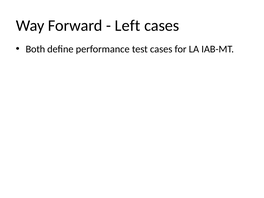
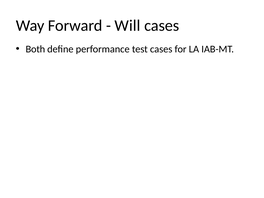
Left: Left -> Will (128, 26)
